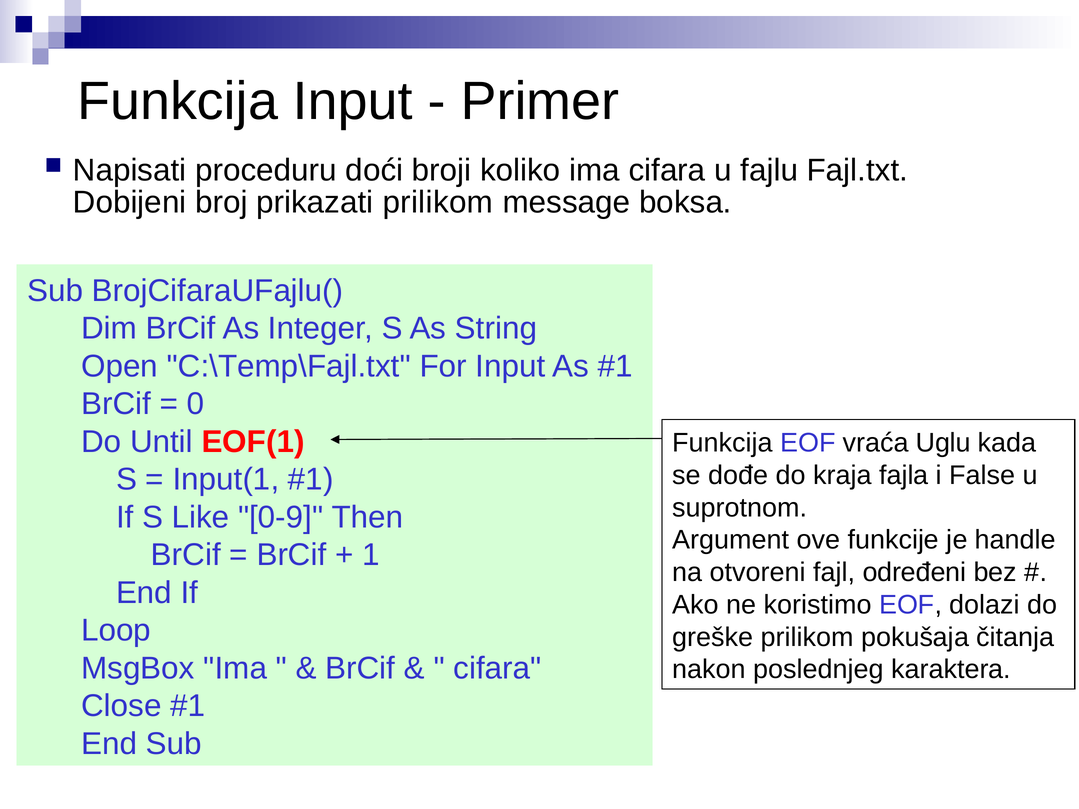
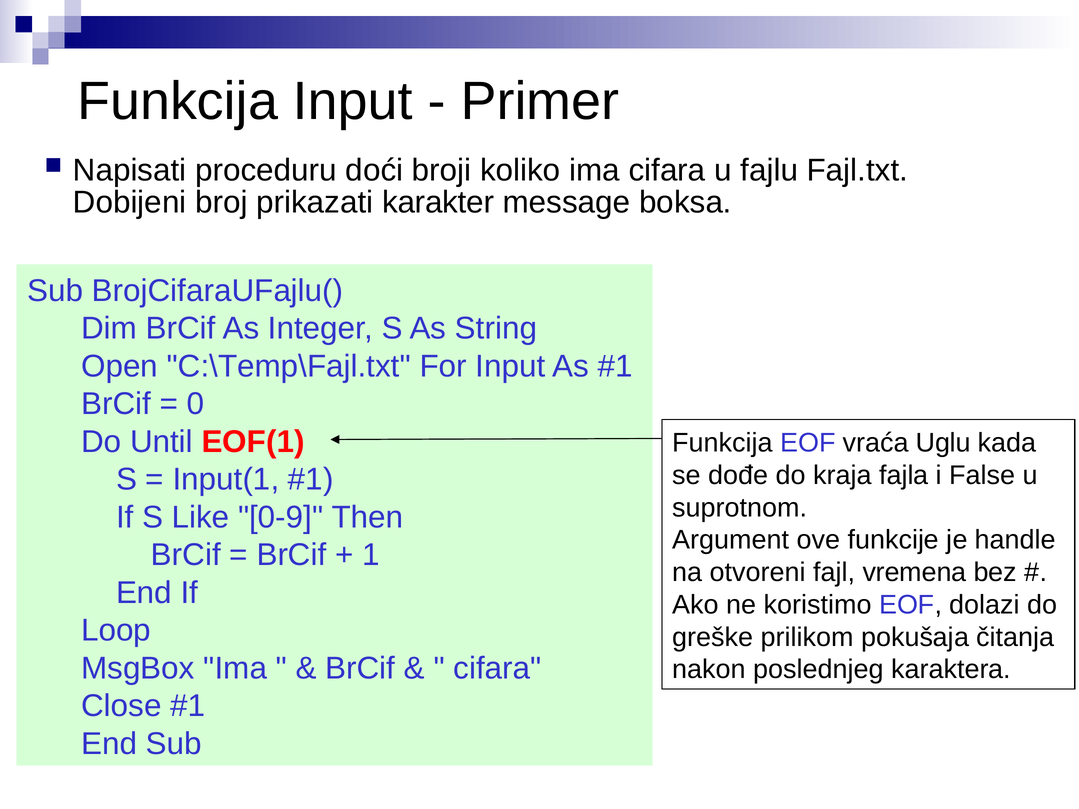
prikazati prilikom: prilikom -> karakter (438, 202)
određeni: određeni -> vremena (914, 573)
